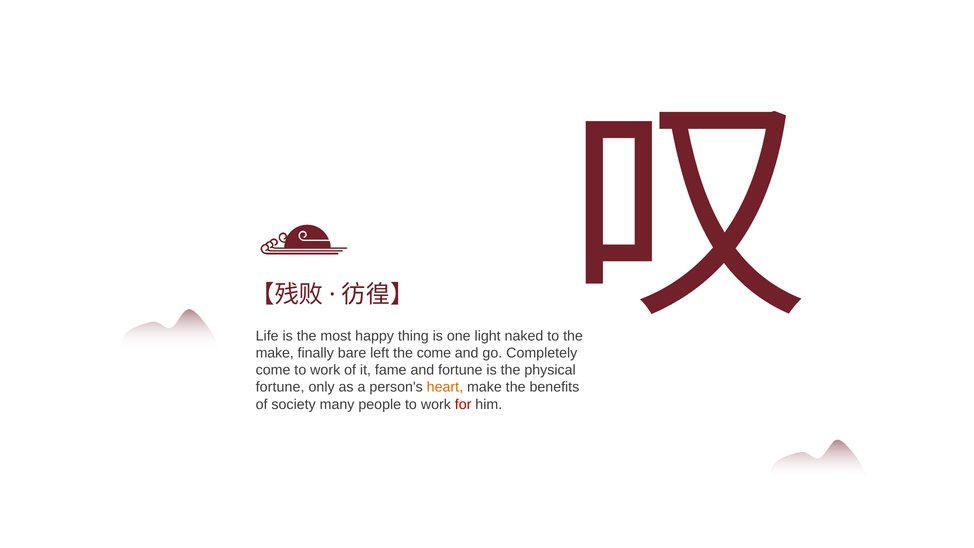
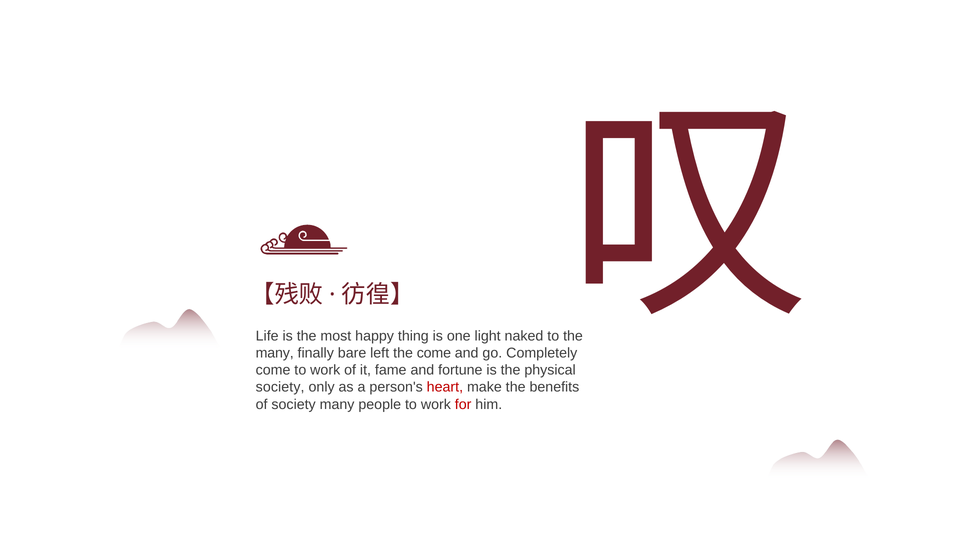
make: make -> many (275, 353)
fortune: fortune -> society (280, 387)
heart colour: orange -> red (445, 387)
